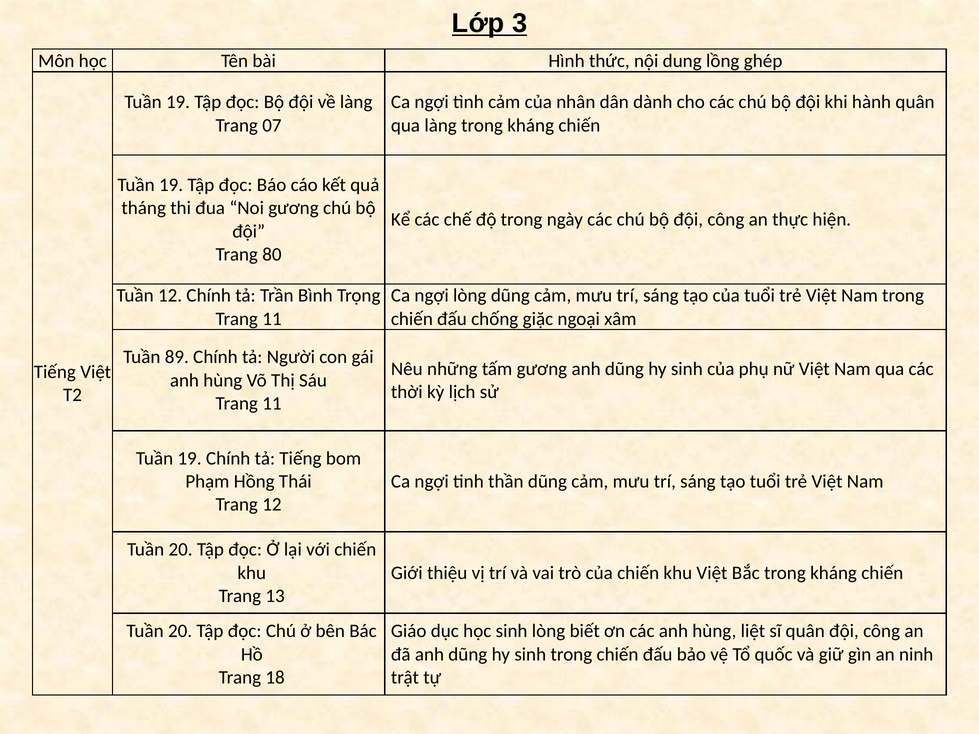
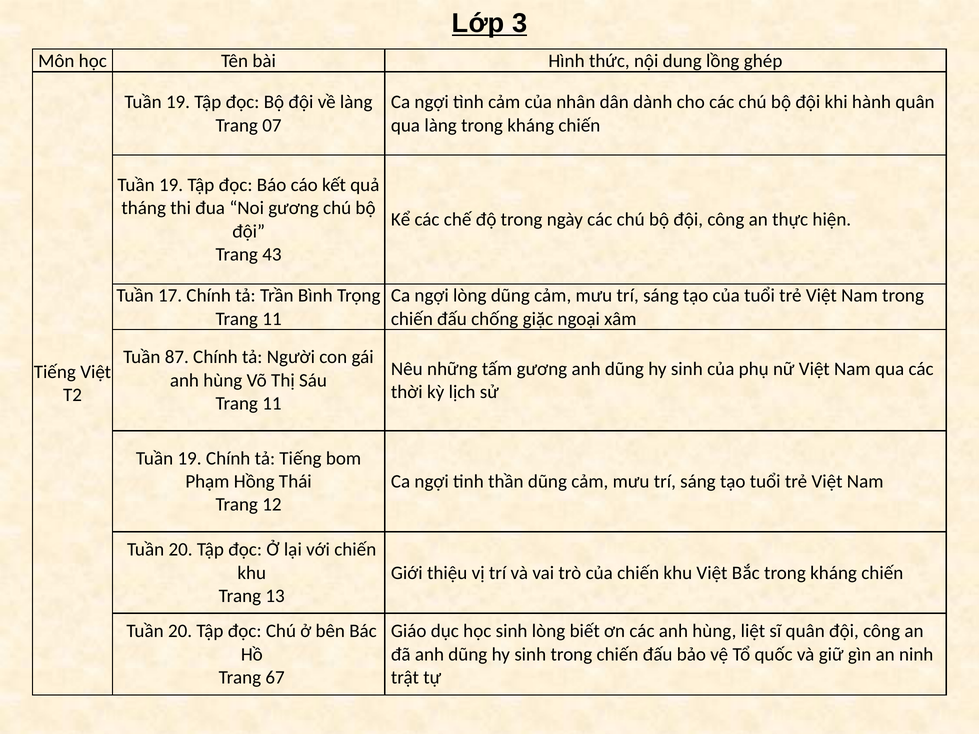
80: 80 -> 43 (272, 255)
Tuần 12: 12 -> 17 (170, 296)
89: 89 -> 87 (177, 357)
18: 18 -> 67 (275, 678)
